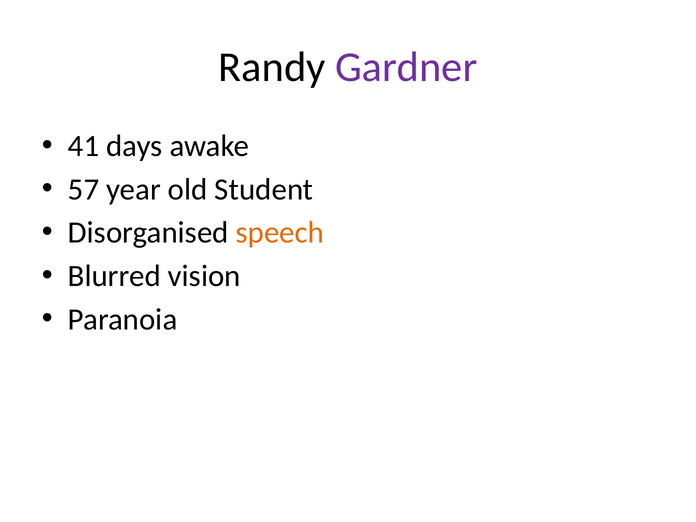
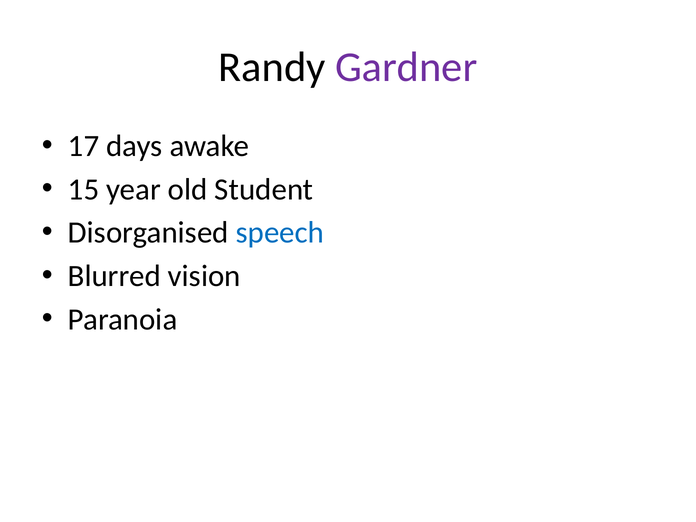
41: 41 -> 17 (84, 146)
57: 57 -> 15 (84, 189)
speech colour: orange -> blue (280, 233)
